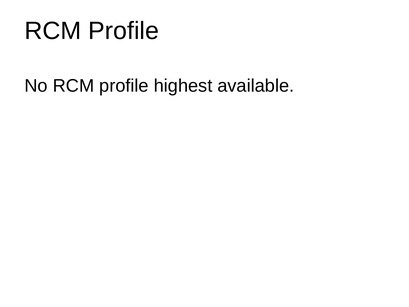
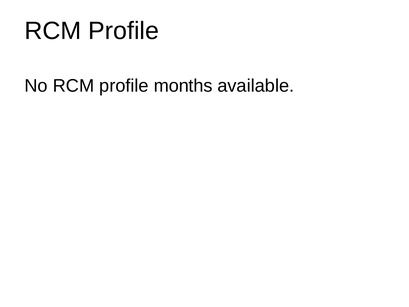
highest: highest -> months (183, 86)
